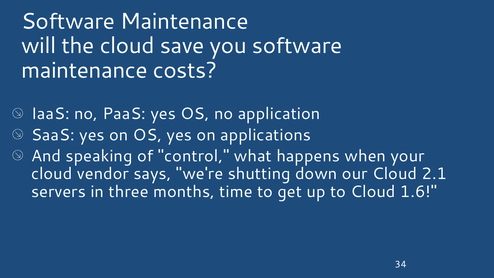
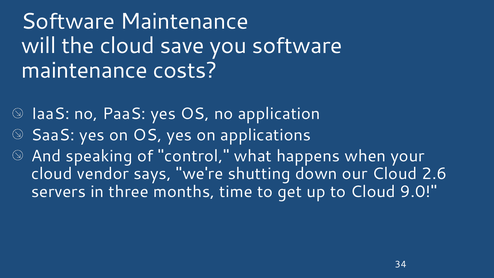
2.1: 2.1 -> 2.6 (434, 174)
1.6: 1.6 -> 9.0 (419, 192)
